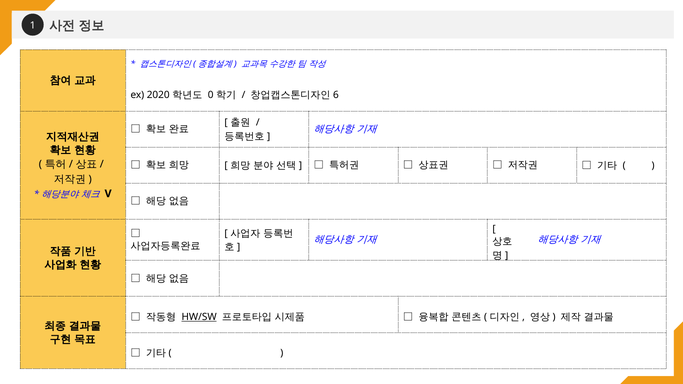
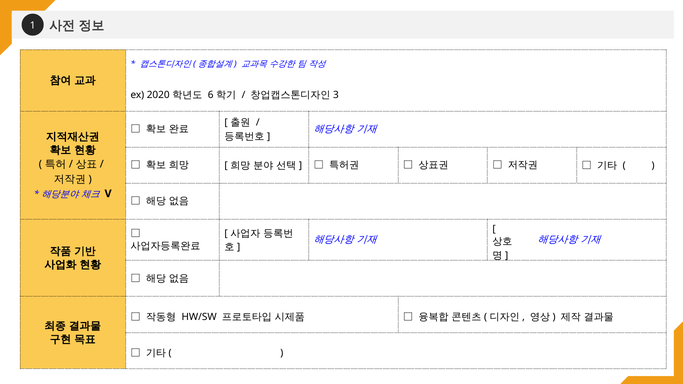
0: 0 -> 6 (211, 95)
6: 6 -> 3 (336, 95)
HW/SW underline: present -> none (199, 317)
